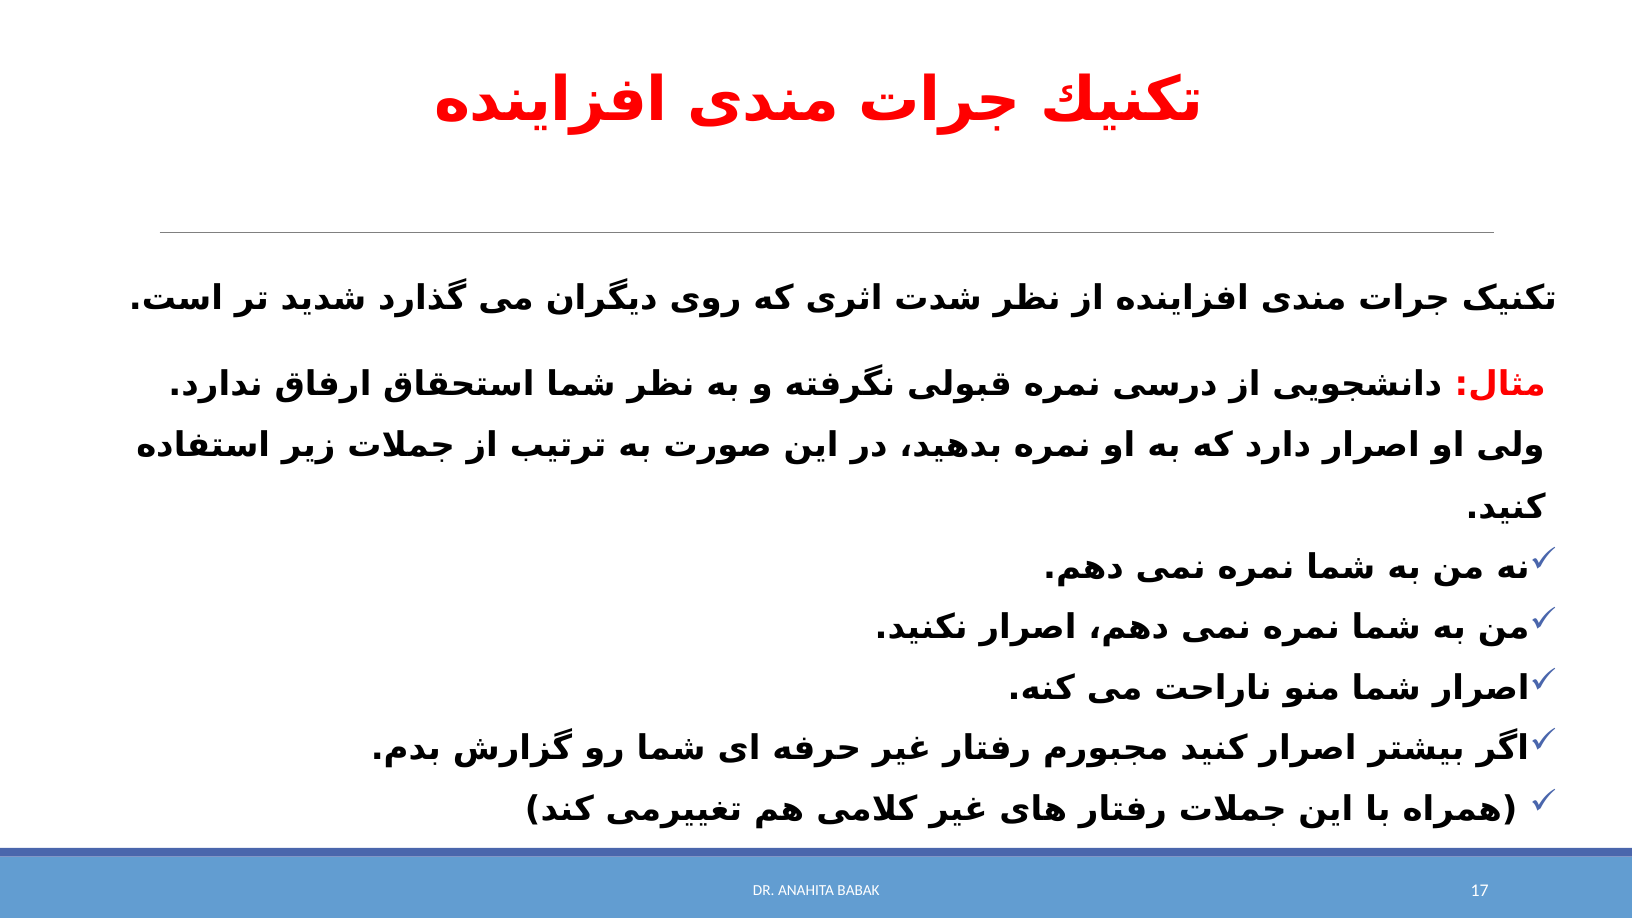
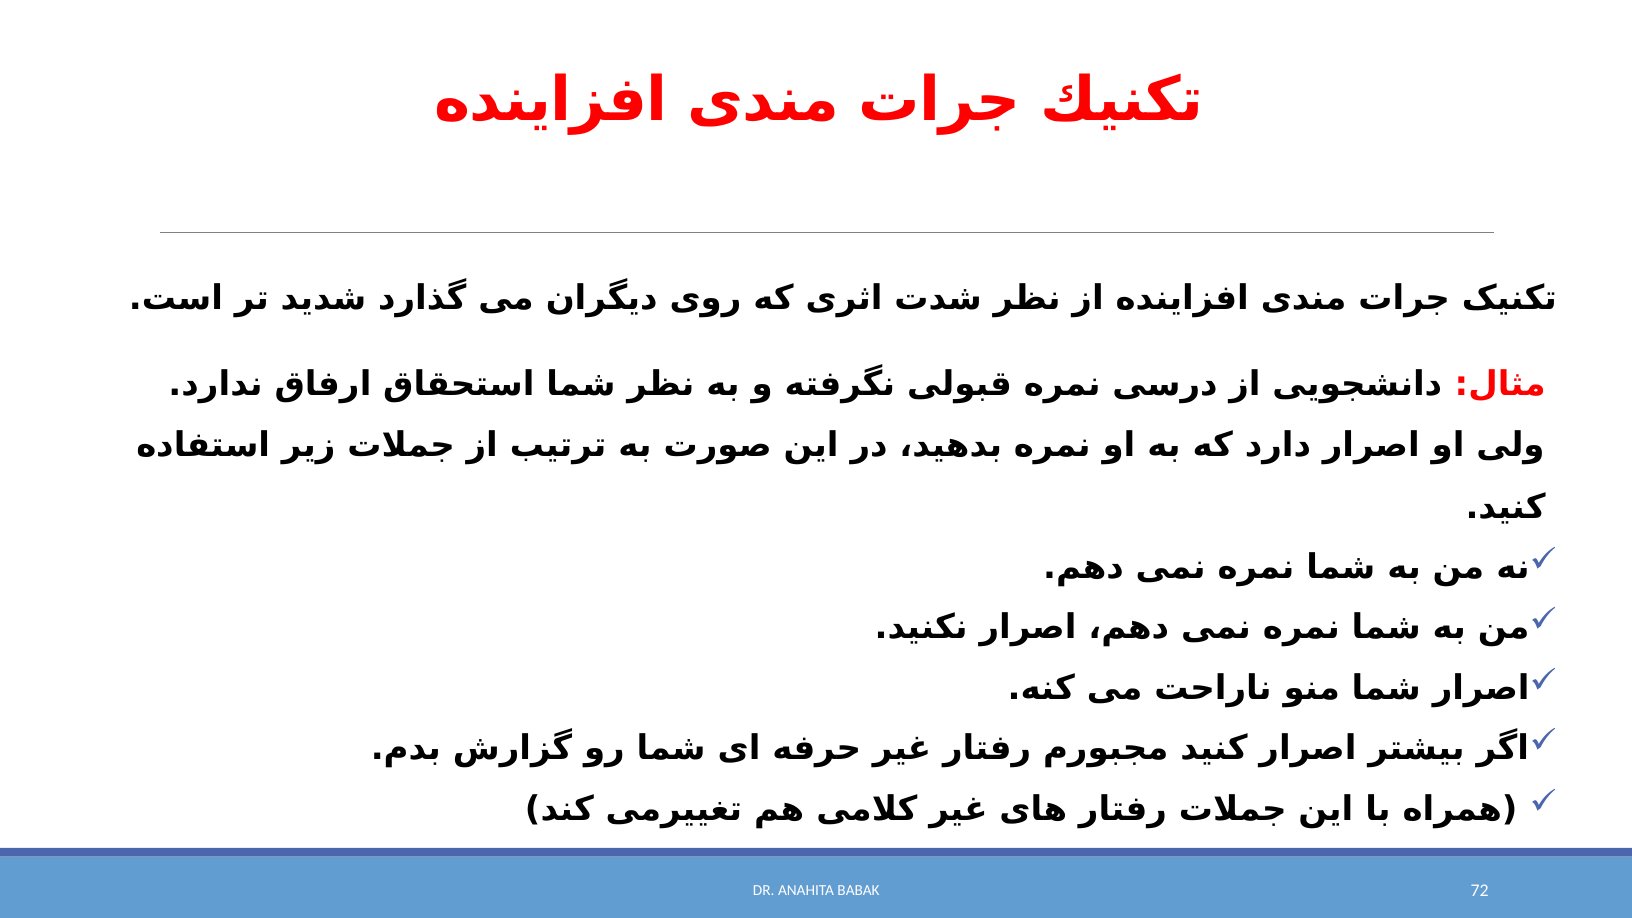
17: 17 -> 72 (1480, 890)
